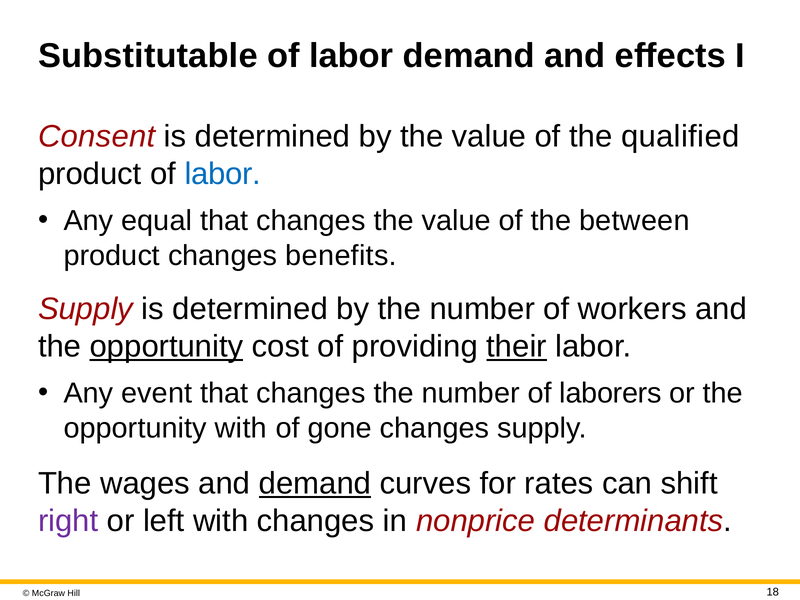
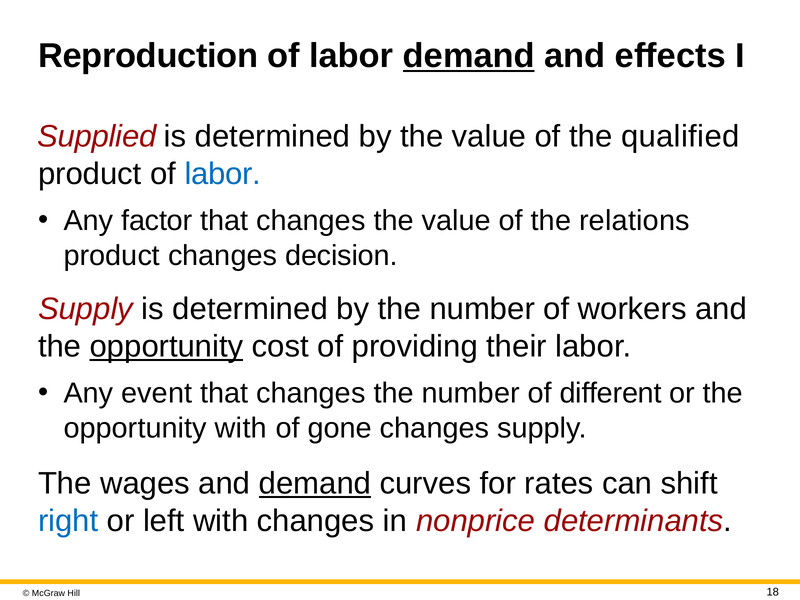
Substitutable: Substitutable -> Reproduction (148, 56)
demand underline: none -> present (469, 56)
Consent: Consent -> Supplied (97, 137)
equal: equal -> factor (157, 221)
between: between -> relations (634, 221)
benefits: benefits -> decision (341, 256)
their underline: present -> none (517, 346)
laborers: laborers -> different (611, 393)
right colour: purple -> blue (68, 521)
